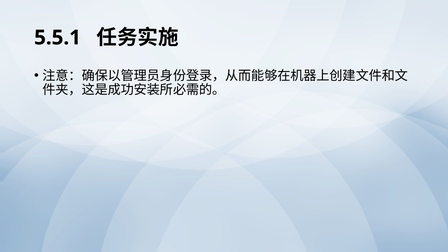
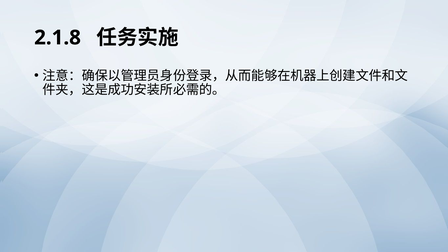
5.5.1: 5.5.1 -> 2.1.8 (58, 38)
